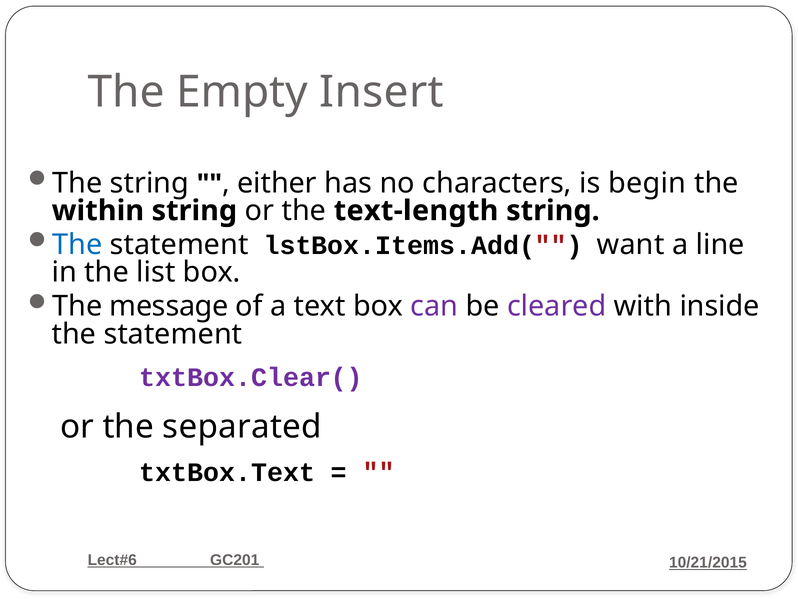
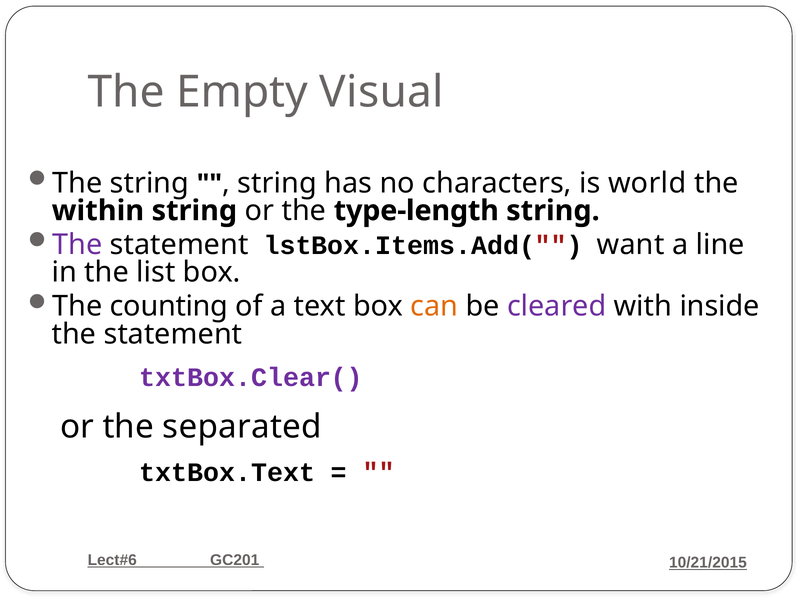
Insert: Insert -> Visual (382, 92)
either: either -> string (277, 183)
begin: begin -> world (647, 183)
text-length: text-length -> type-length (416, 211)
The colour: blue -> purple (77, 245)
message: message -> counting (169, 306)
can colour: purple -> orange (434, 306)
